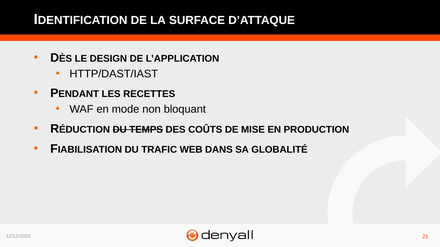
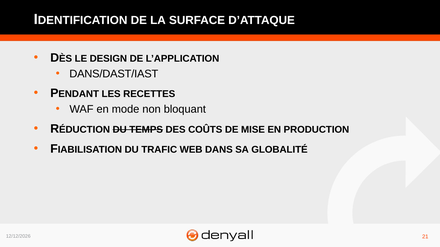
HTTP/DAST/IAST: HTTP/DAST/IAST -> DANS/DAST/IAST (114, 74)
